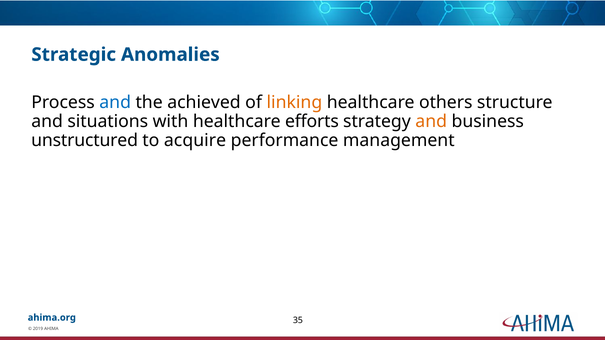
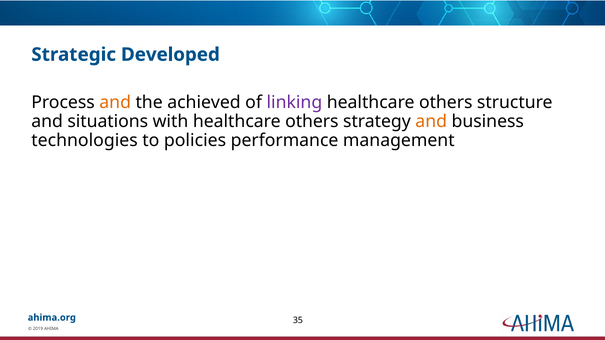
Anomalies: Anomalies -> Developed (170, 55)
and colour: blue -> orange (115, 102)
linking colour: orange -> purple (294, 102)
with healthcare efforts: efforts -> others (312, 121)
unstructured: unstructured -> technologies (85, 140)
acquire: acquire -> policies (195, 140)
